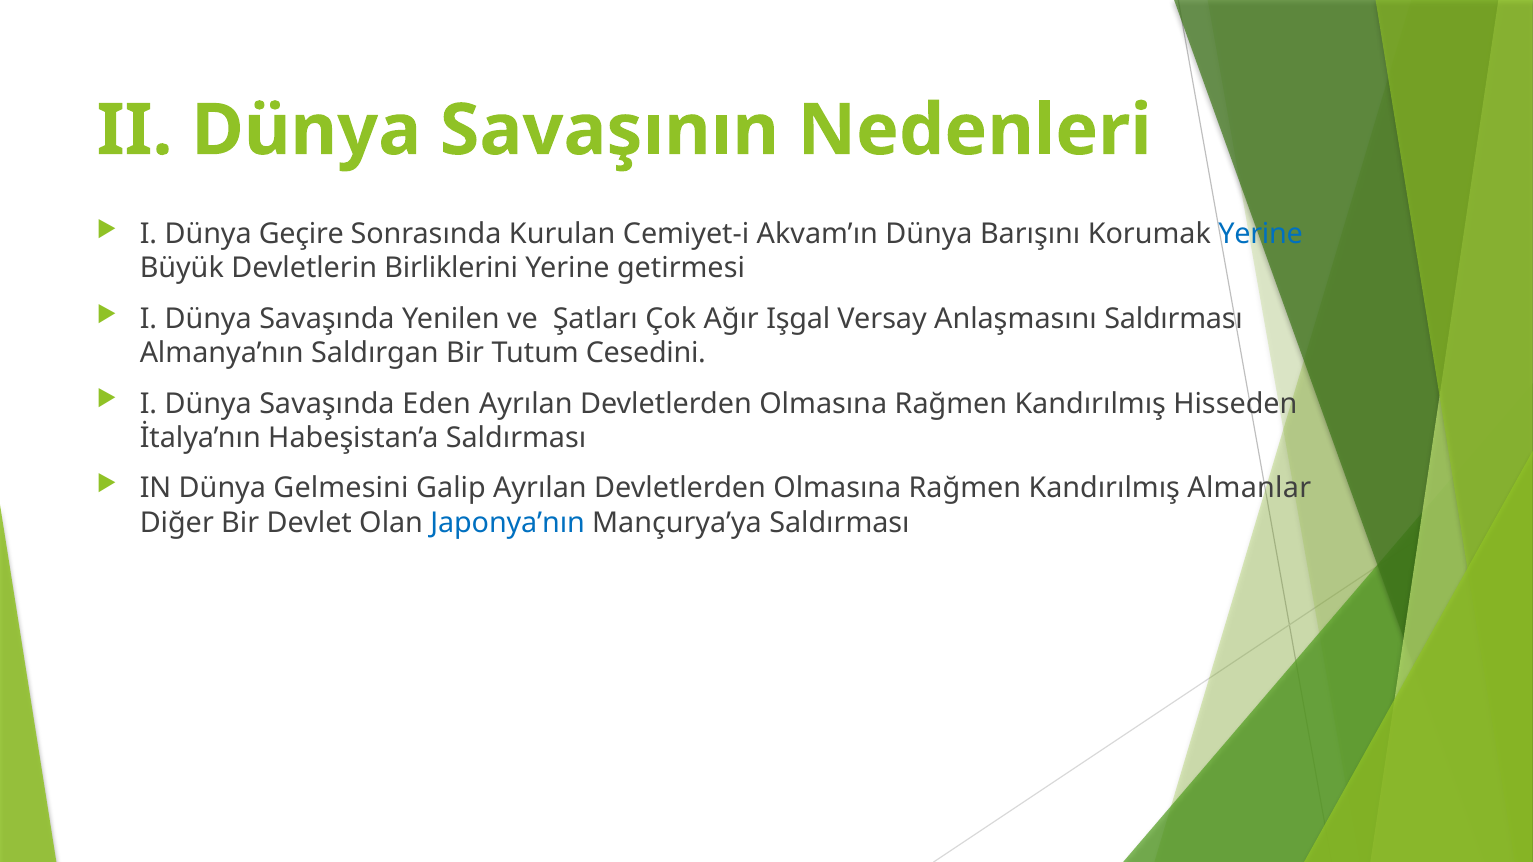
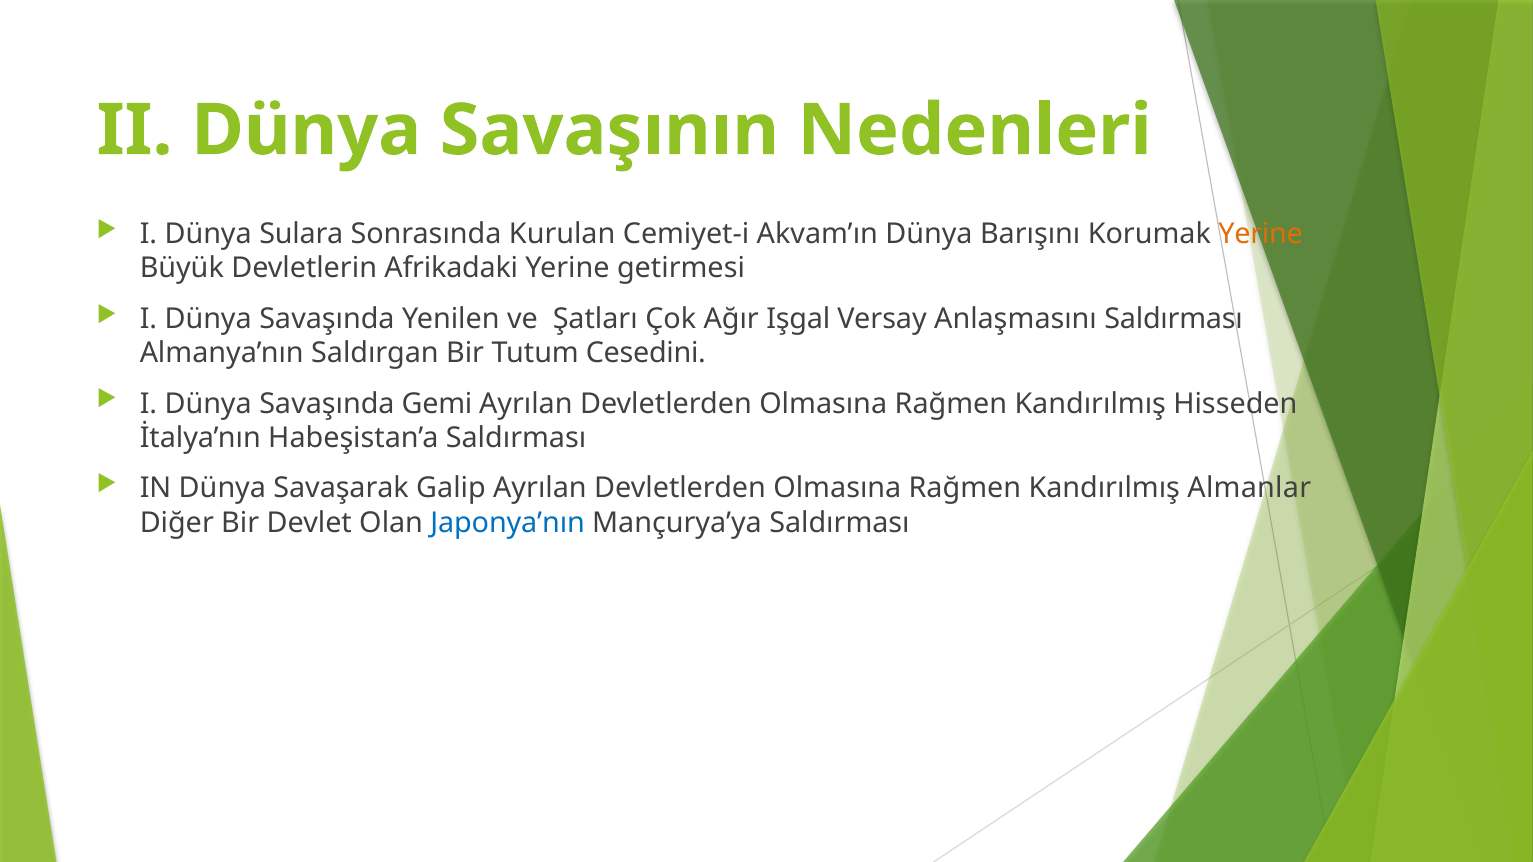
Geçire: Geçire -> Sulara (301, 234)
Yerine colour: blue -> orange (1261, 234)
Birliklerini: Birliklerini -> Afrikadaki (451, 268)
Eden: Eden -> Gemi (437, 404)
Gelmesini: Gelmesini -> Savaşarak (341, 489)
